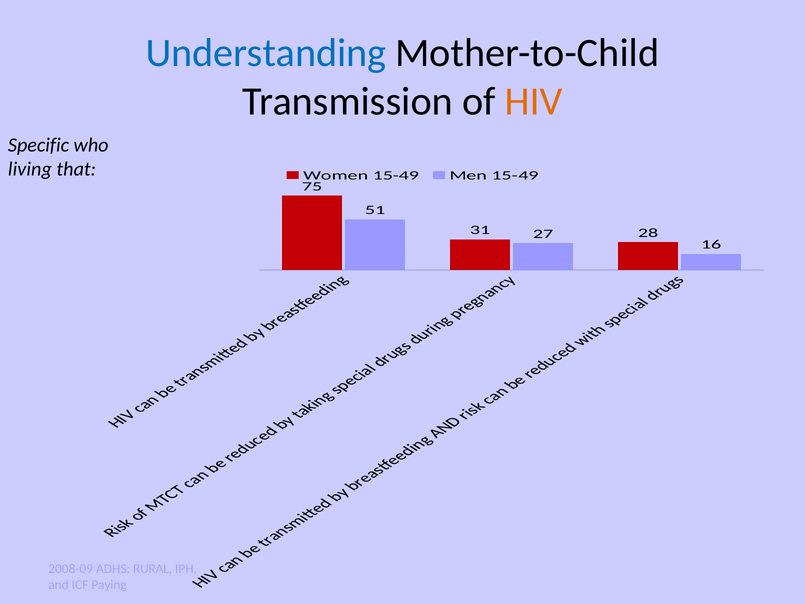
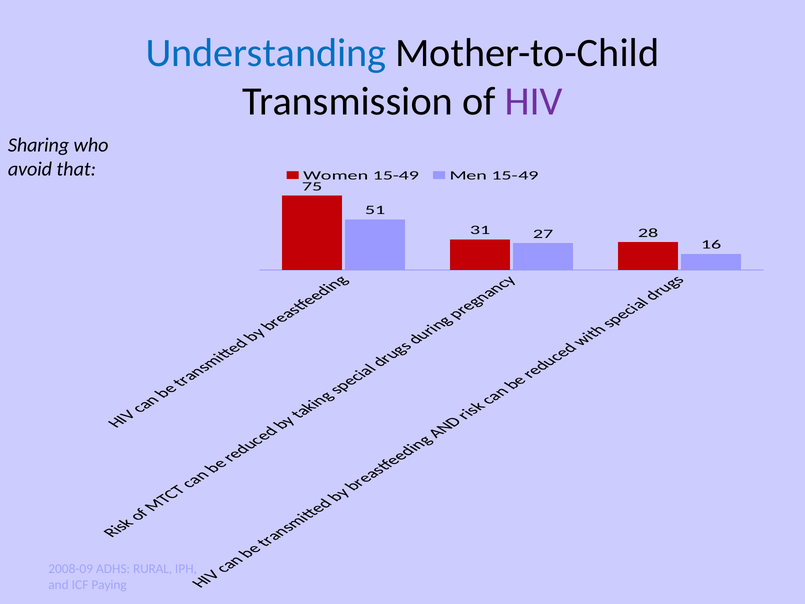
HIV colour: orange -> purple (534, 101)
Specific: Specific -> Sharing (39, 145)
living: living -> avoid (30, 169)
